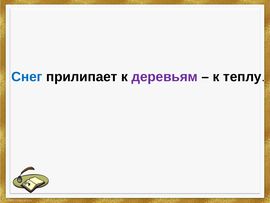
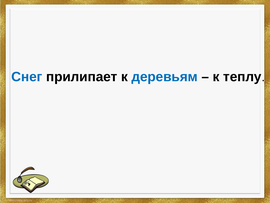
деревьям colour: purple -> blue (165, 77)
